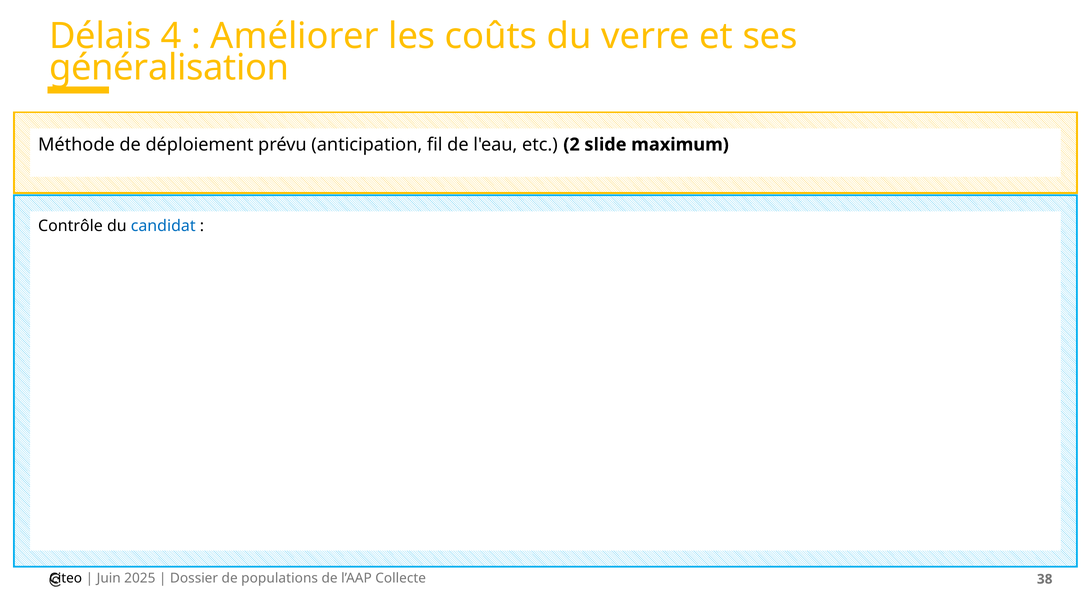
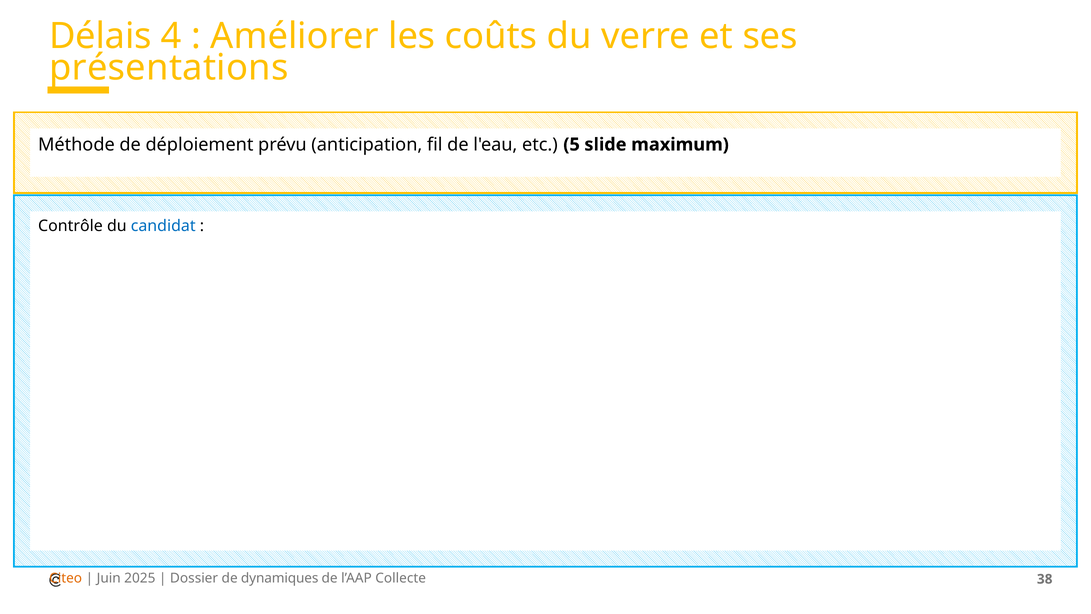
généralisation: généralisation -> présentations (169, 67)
2: 2 -> 5 (572, 145)
Citeo colour: black -> orange (66, 578)
populations: populations -> dynamiques (280, 578)
